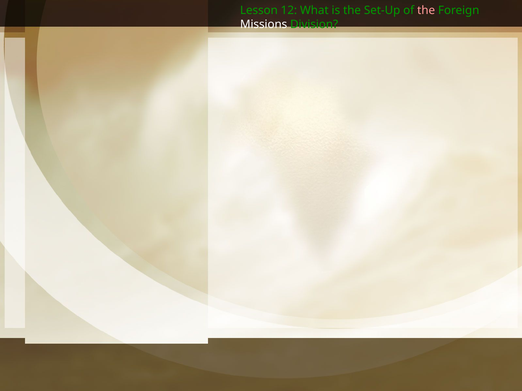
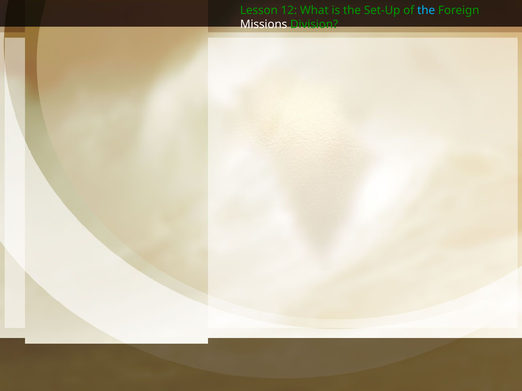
the colour: pink -> light blue (426, 10)
